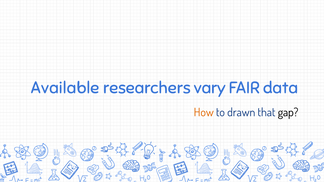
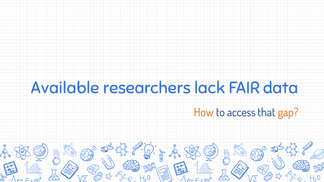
vary: vary -> lack (210, 88)
drawn: drawn -> access (241, 113)
gap colour: black -> orange (288, 113)
